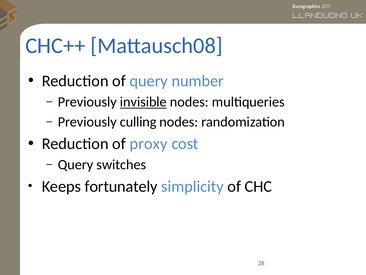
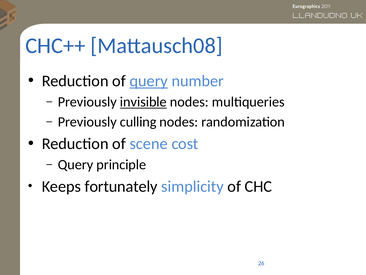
query underline: none -> present (149, 81)
proxy: proxy -> scene (149, 143)
switches: switches -> principle (121, 164)
